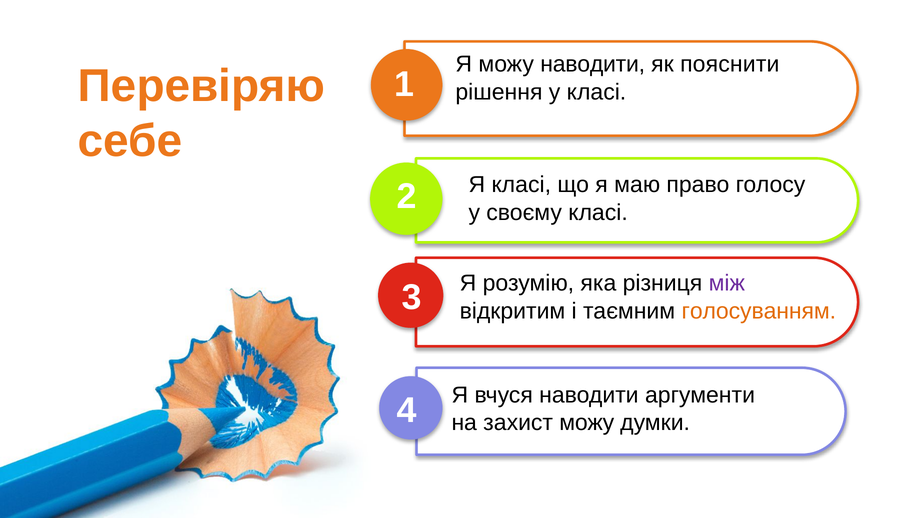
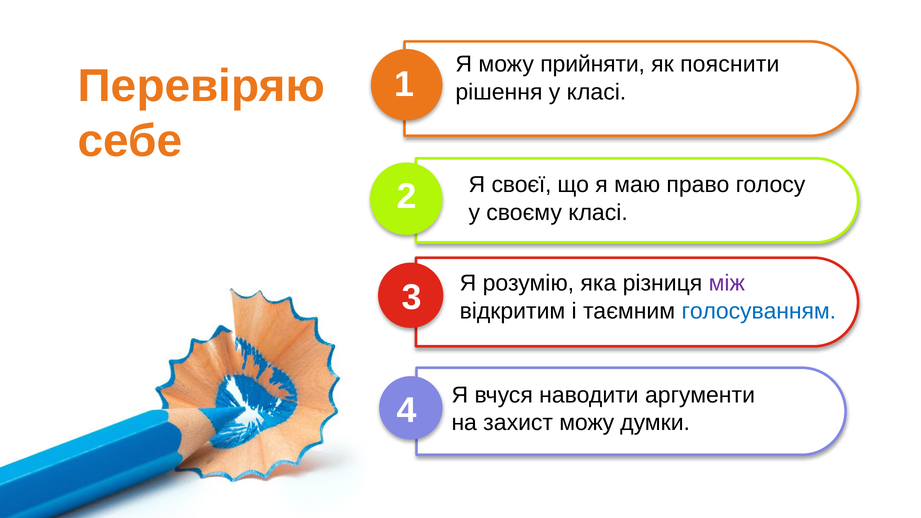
можу наводити: наводити -> прийняти (593, 64)
Я класі: класі -> своєї (521, 185)
голосуванням colour: orange -> blue (759, 311)
